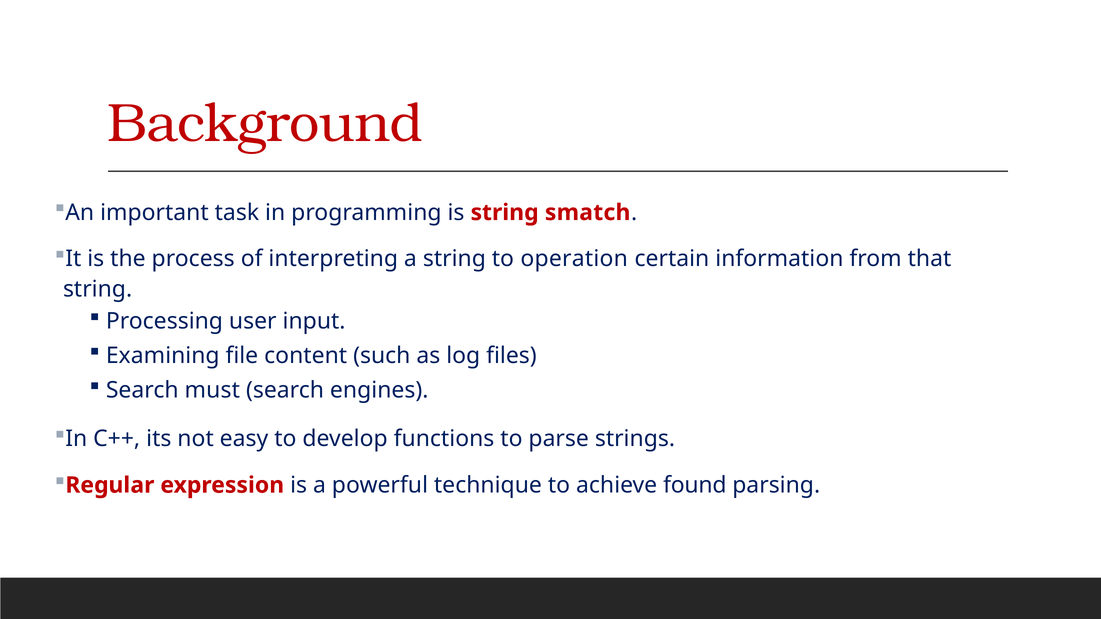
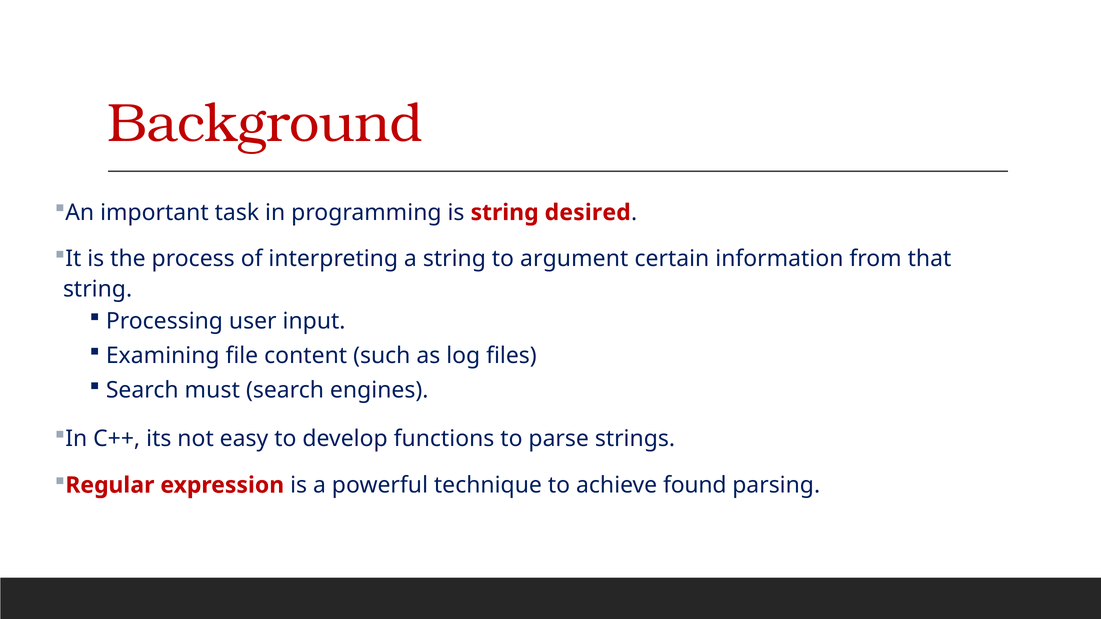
smatch: smatch -> desired (588, 213)
operation: operation -> argument (574, 259)
